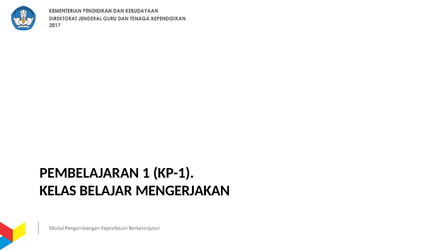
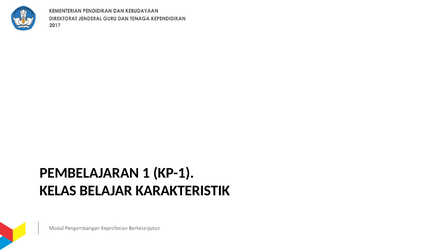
MENGERJAKAN: MENGERJAKAN -> KARAKTERISTIK (183, 190)
